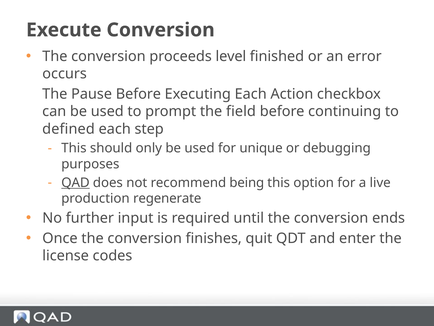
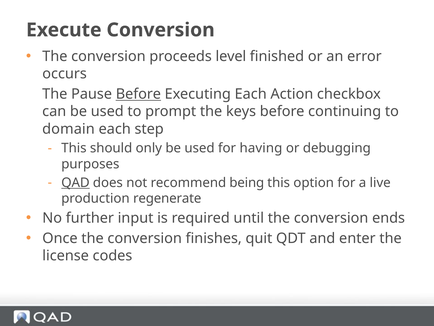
Before underline: none -> present (138, 94)
field: field -> keys (241, 111)
defined: defined -> domain (69, 129)
unique: unique -> having (261, 148)
